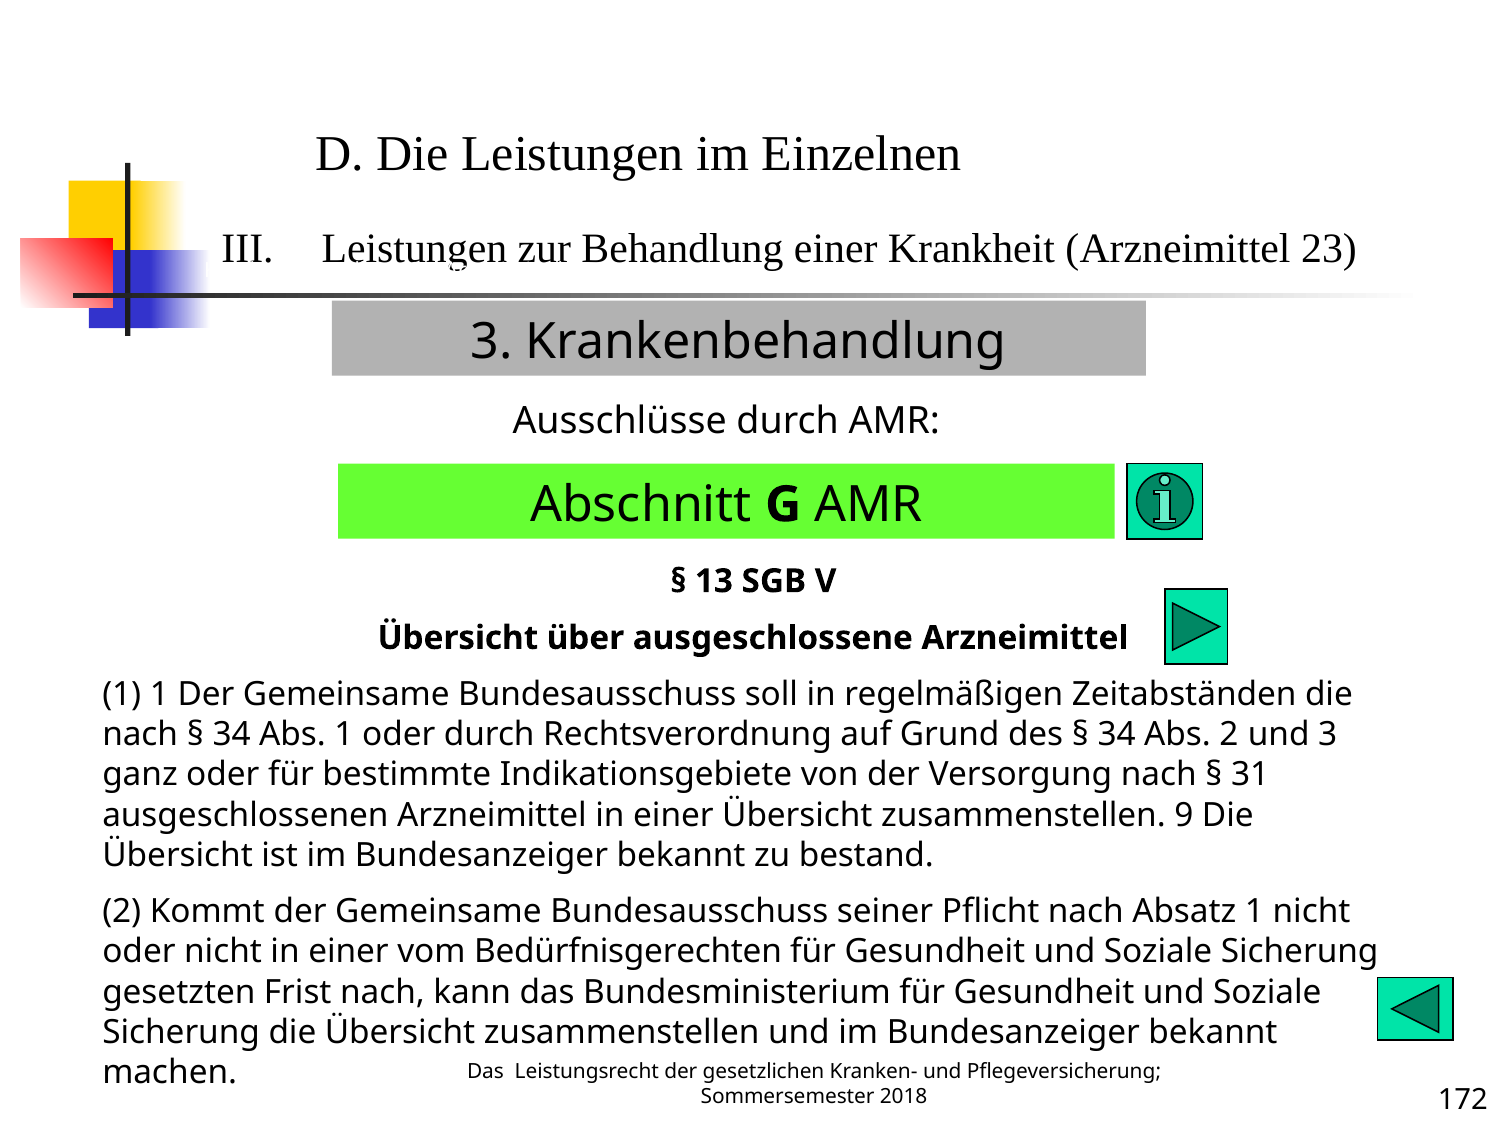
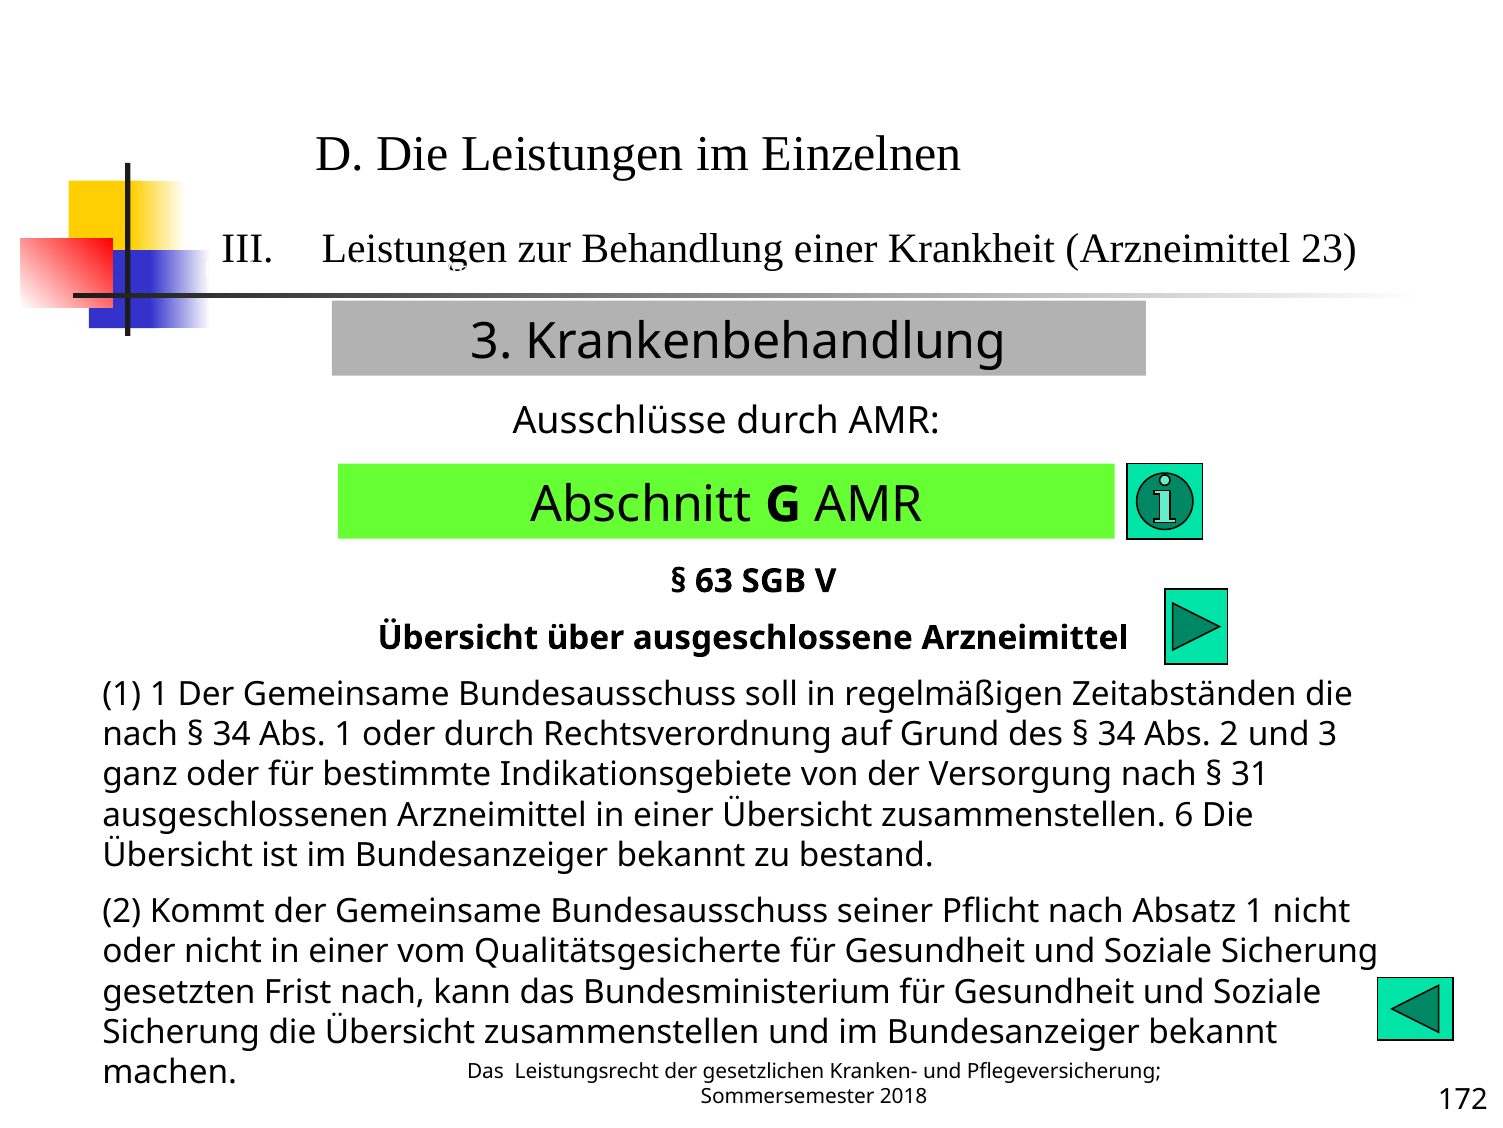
13: 13 -> 63 (714, 581)
9: 9 -> 6 (1184, 814)
Bedürfnisgerechten: Bedürfnisgerechten -> Qualitätsgesicherte (628, 951)
